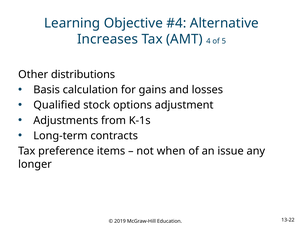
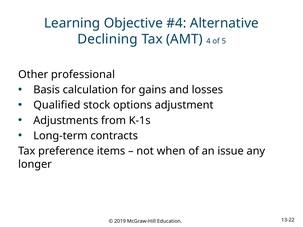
Increases: Increases -> Declining (107, 39)
distributions: distributions -> professional (83, 75)
